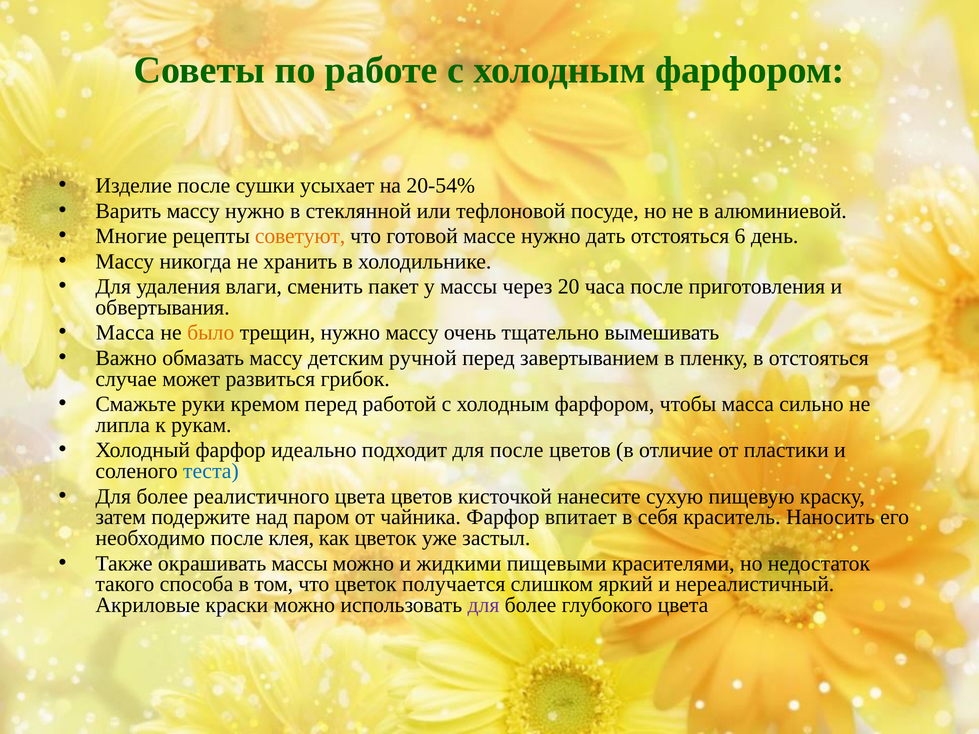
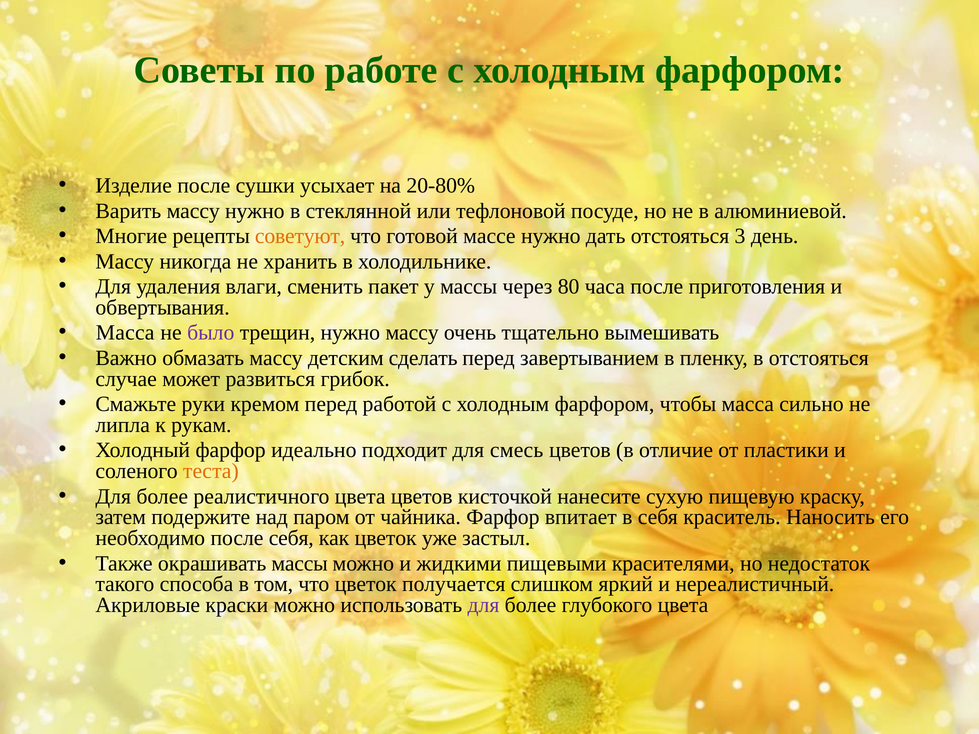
20-54%: 20-54% -> 20-80% (441, 186)
6: 6 -> 3 (740, 236)
20: 20 -> 80 (569, 287)
было colour: orange -> purple (211, 333)
ручной: ручной -> сделать (423, 358)
для после: после -> смесь (517, 450)
теста colour: blue -> orange (211, 471)
после клея: клея -> себя (291, 538)
